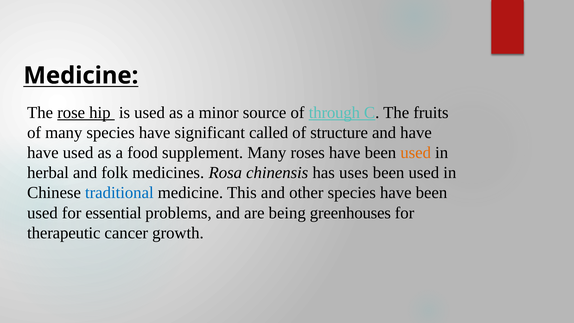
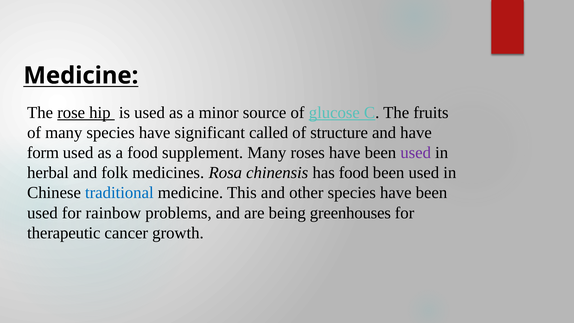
through: through -> glucose (334, 113)
have: have -> form (43, 153)
used colour: orange -> purple (416, 153)
has uses: uses -> food (354, 173)
essential: essential -> rainbow (113, 213)
